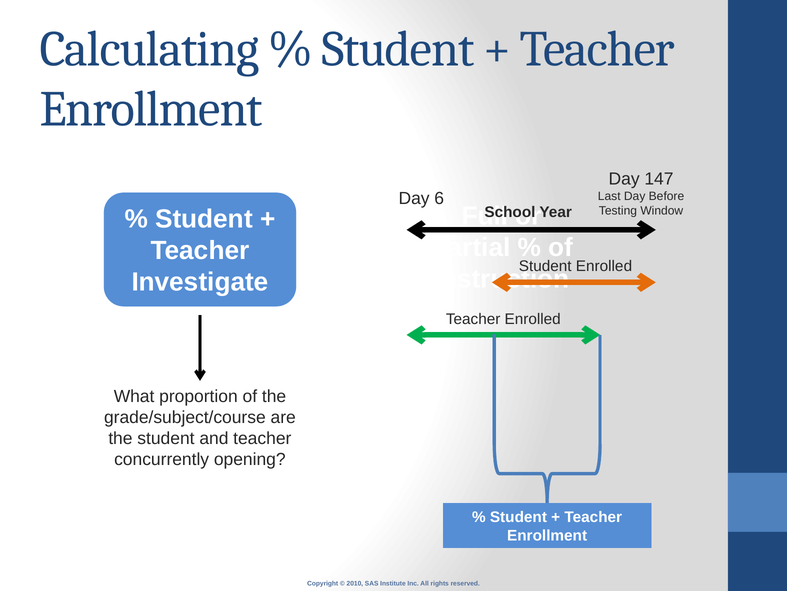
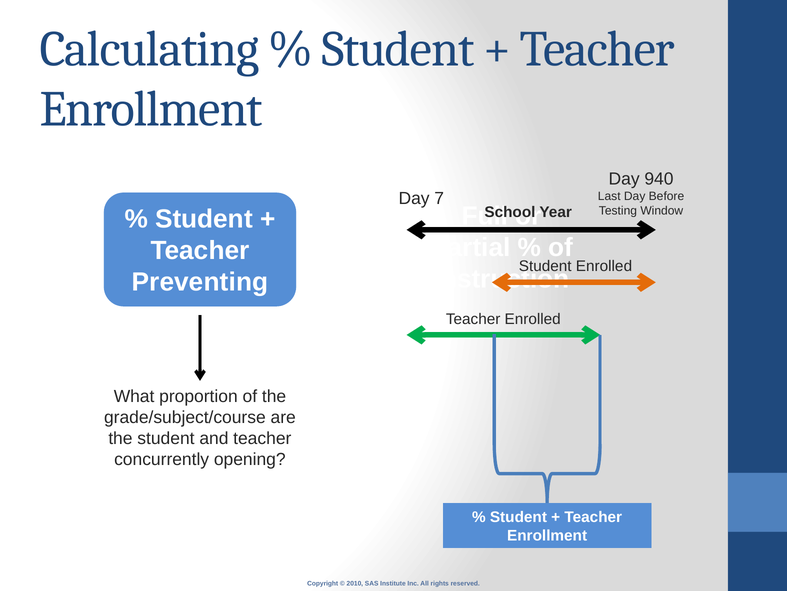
147: 147 -> 940 (659, 179)
6: 6 -> 7 (439, 198)
Investigate: Investigate -> Preventing (200, 282)
